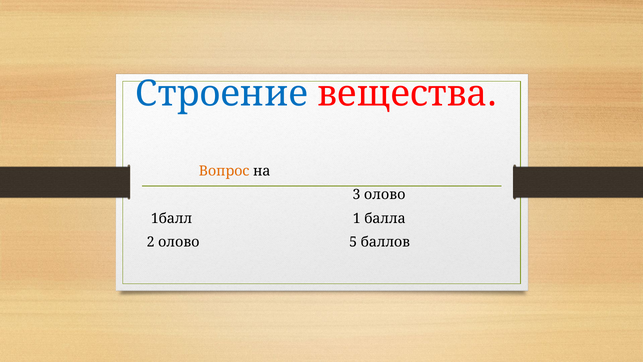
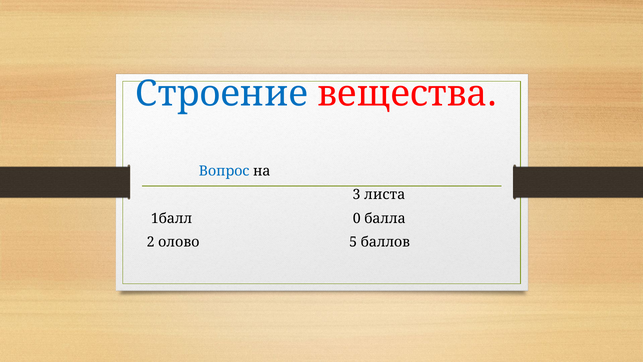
Вопрос colour: orange -> blue (224, 171)
3 олово: олово -> листа (385, 194)
1: 1 -> 0 (357, 218)
